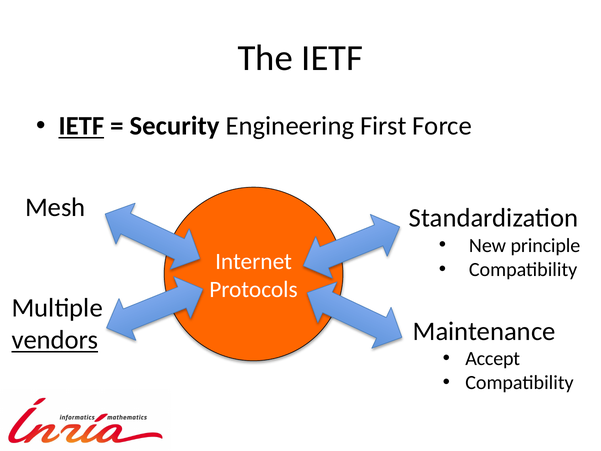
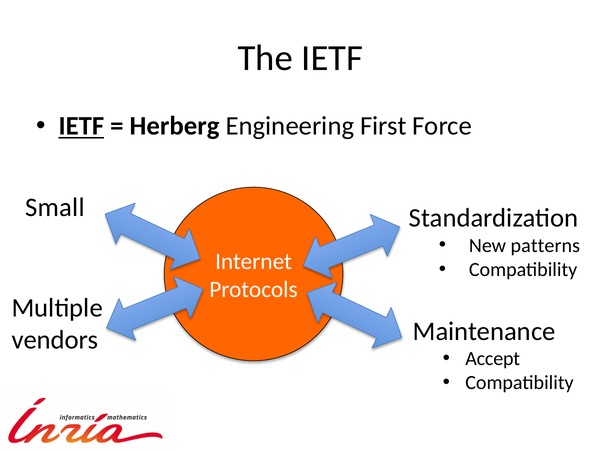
Security: Security -> Herberg (175, 126)
Mesh: Mesh -> Small (55, 207)
principle: principle -> patterns (545, 245)
vendors underline: present -> none (55, 340)
